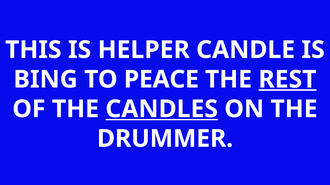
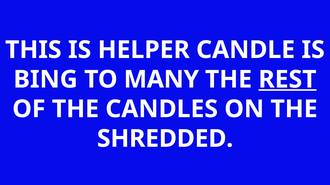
PEACE: PEACE -> MANY (161, 80)
CANDLES underline: present -> none (162, 109)
DRUMMER: DRUMMER -> SHREDDED (165, 139)
